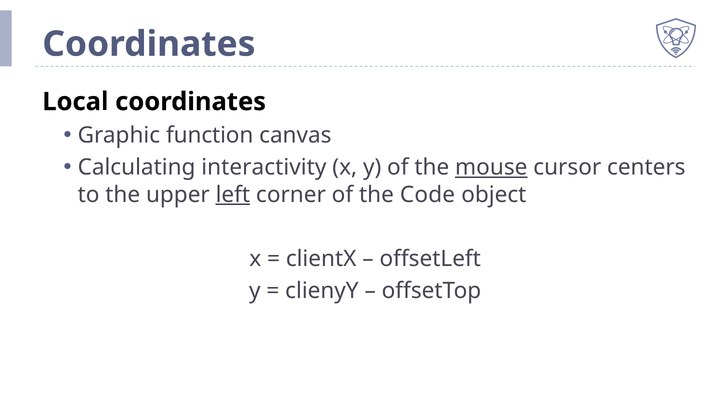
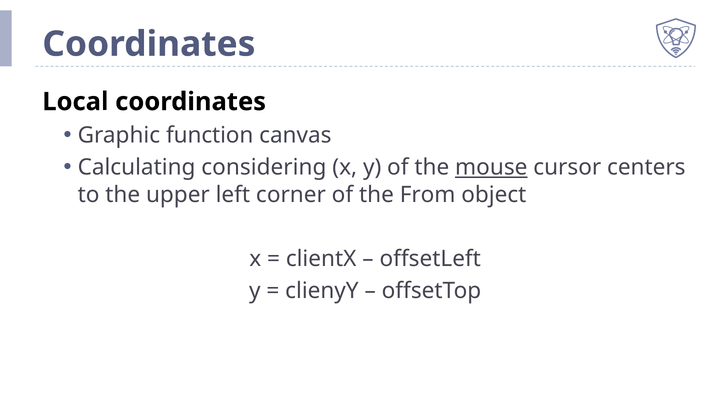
interactivity: interactivity -> considering (264, 167)
left underline: present -> none (233, 194)
Code: Code -> From (428, 194)
